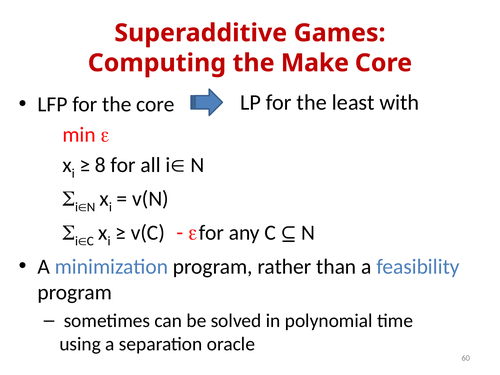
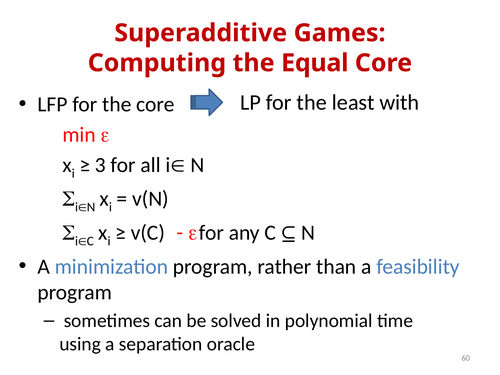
Make: Make -> Equal (315, 63)
8: 8 -> 3 (100, 165)
